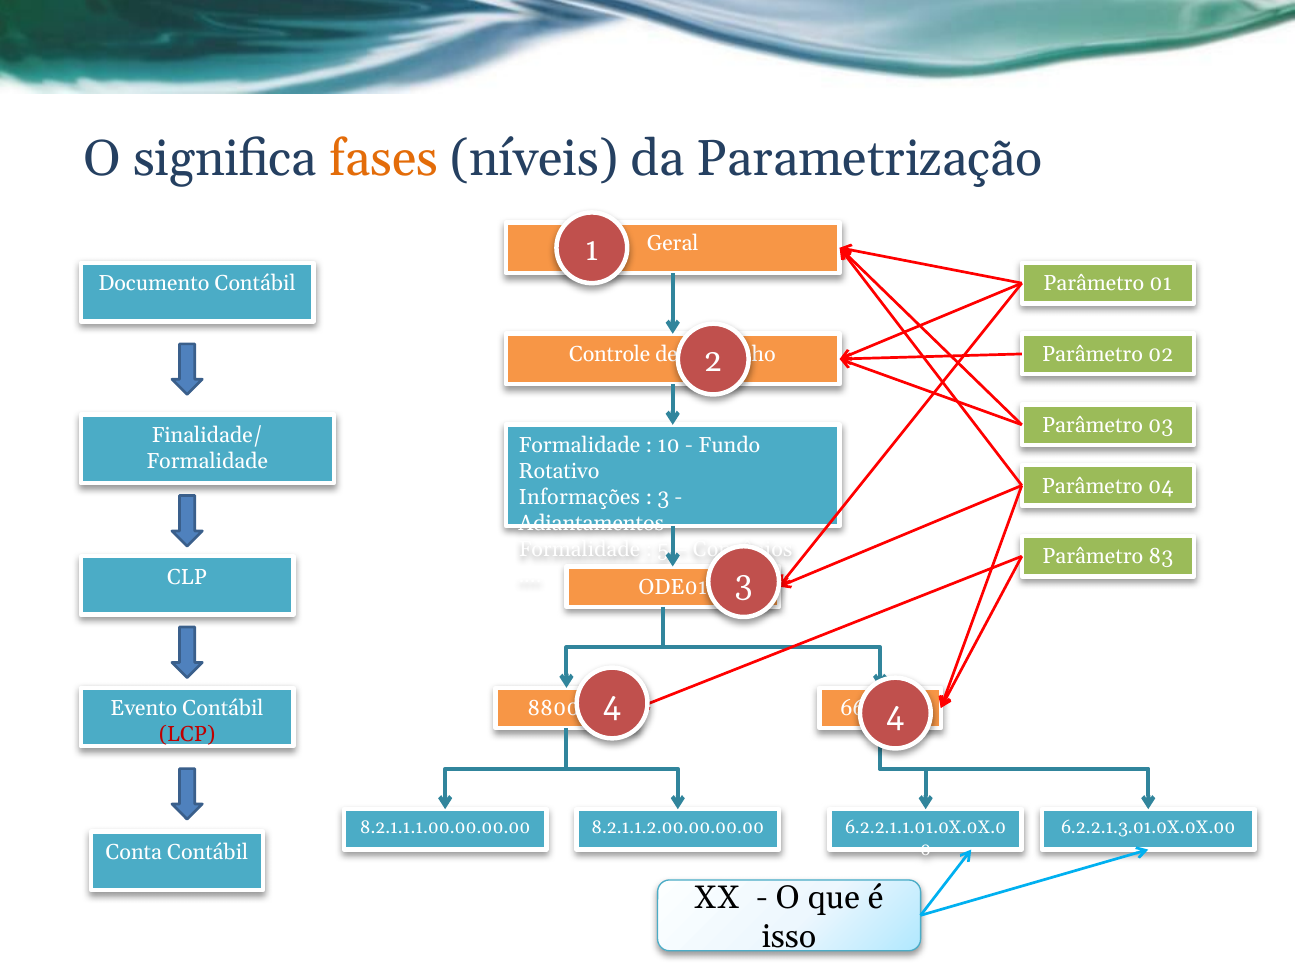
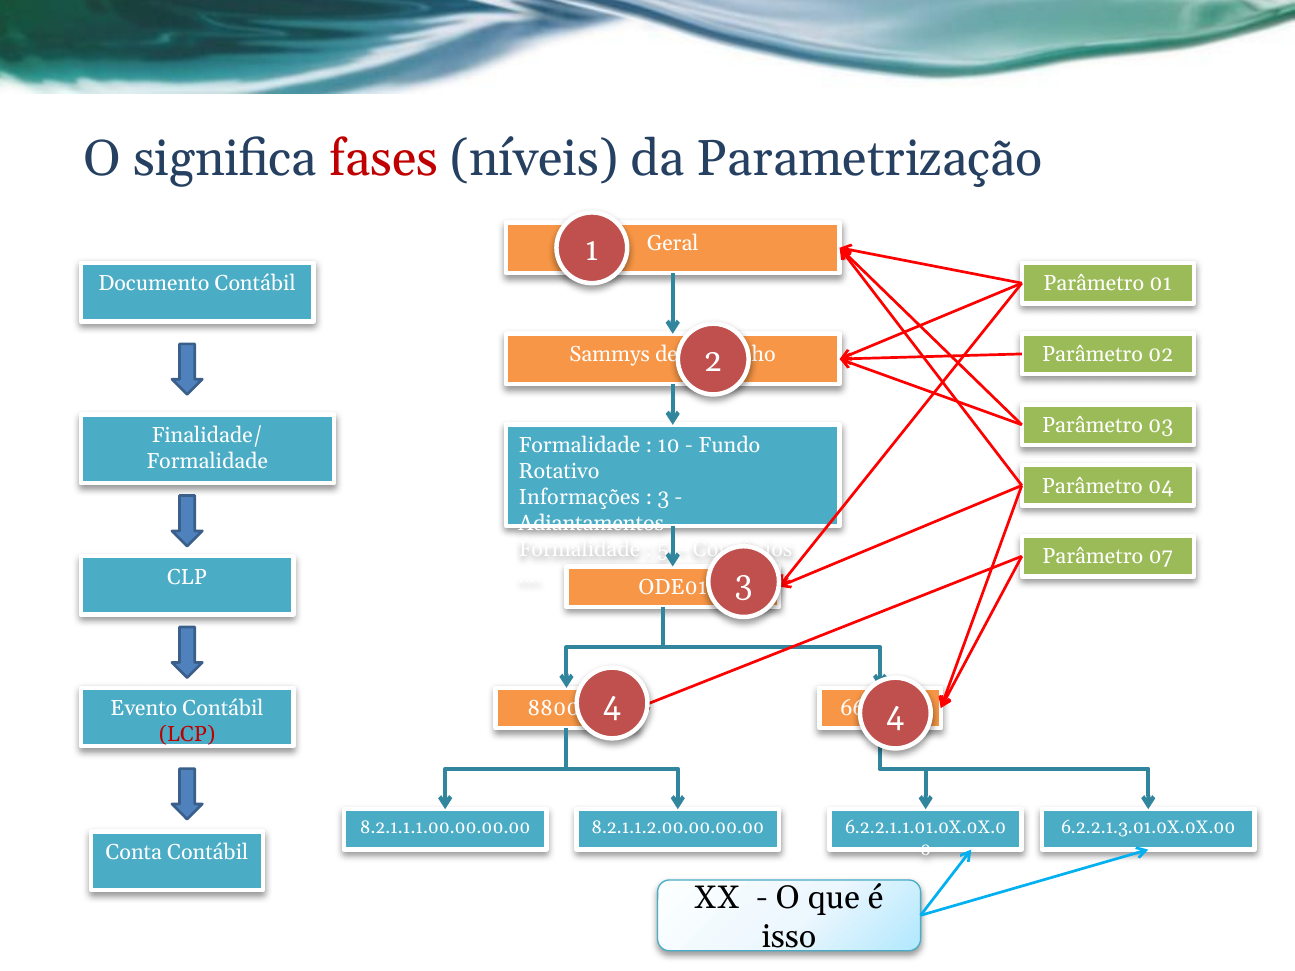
fases colour: orange -> red (384, 159)
Controle: Controle -> Sammys (610, 355)
83: 83 -> 07 (1161, 557)
